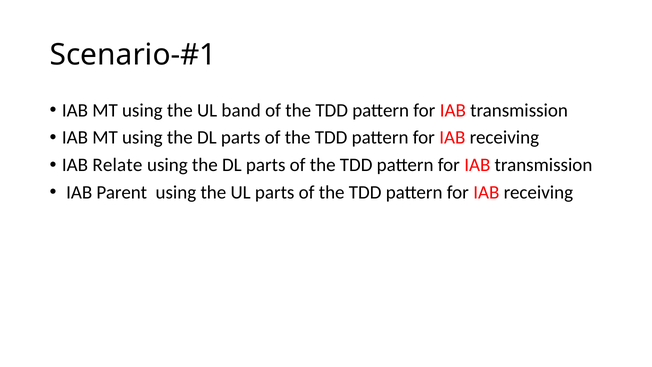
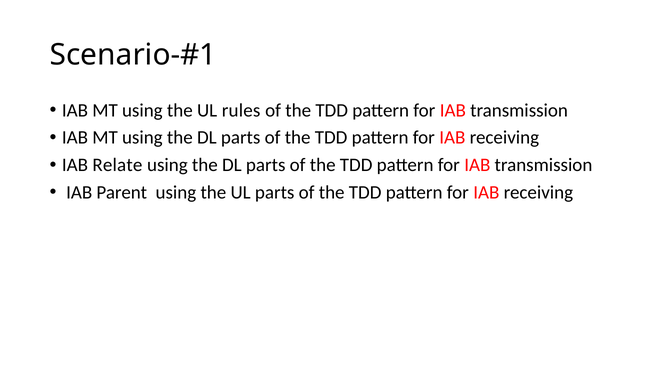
band: band -> rules (241, 110)
